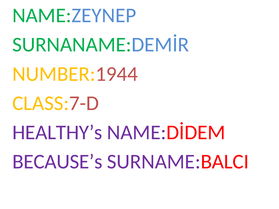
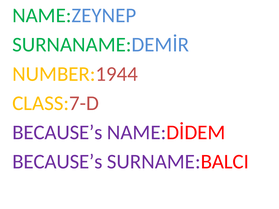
HEALTHY’s: HEALTHY’s -> BECAUSE’s (57, 133)
